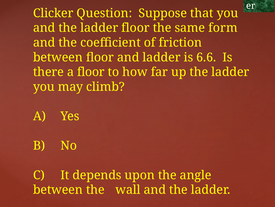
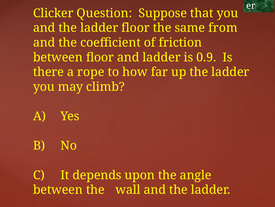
form: form -> from (223, 28)
6.6: 6.6 -> 0.9 (206, 57)
a floor: floor -> rope (91, 72)
